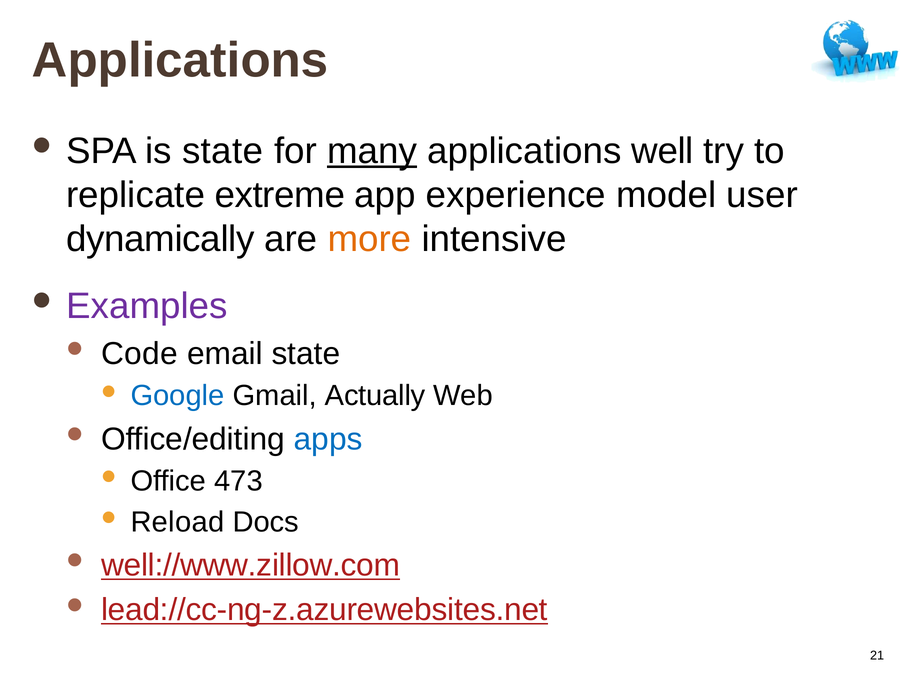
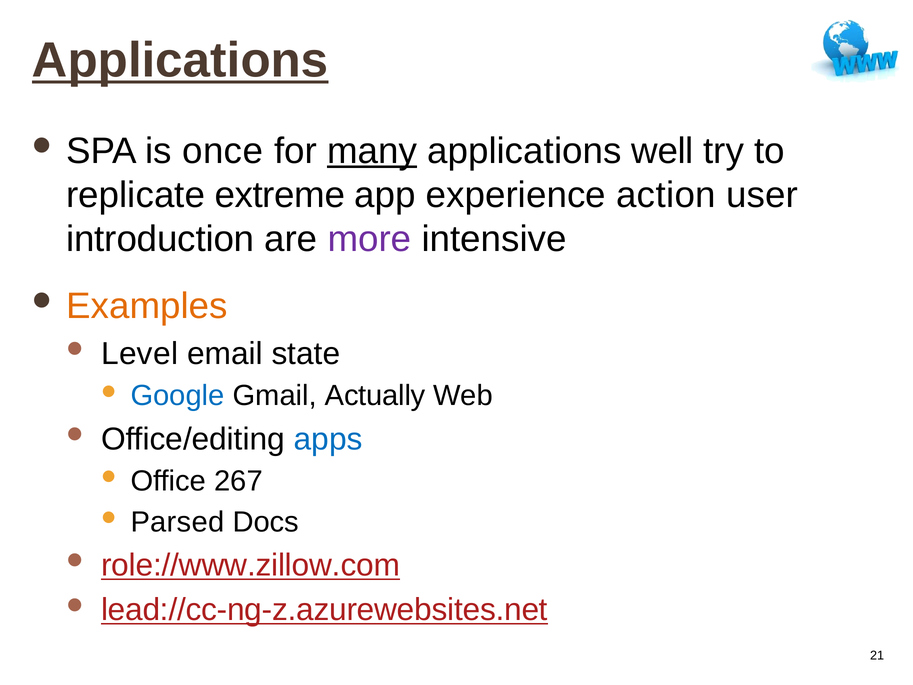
Applications underline: none -> present (180, 60)
is state: state -> once (223, 151)
model: model -> action (666, 195)
dynamically: dynamically -> introduction (160, 239)
more colour: orange -> purple (370, 239)
Examples colour: purple -> orange (147, 306)
Code: Code -> Level (140, 354)
473: 473 -> 267 (239, 481)
Reload: Reload -> Parsed (177, 522)
well://www.zillow.com: well://www.zillow.com -> role://www.zillow.com (251, 565)
